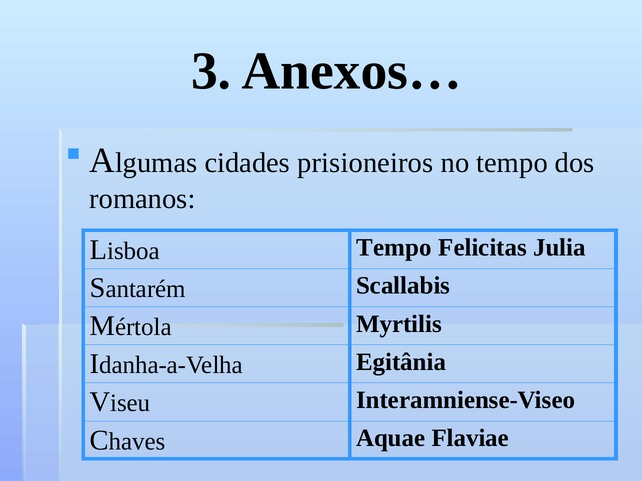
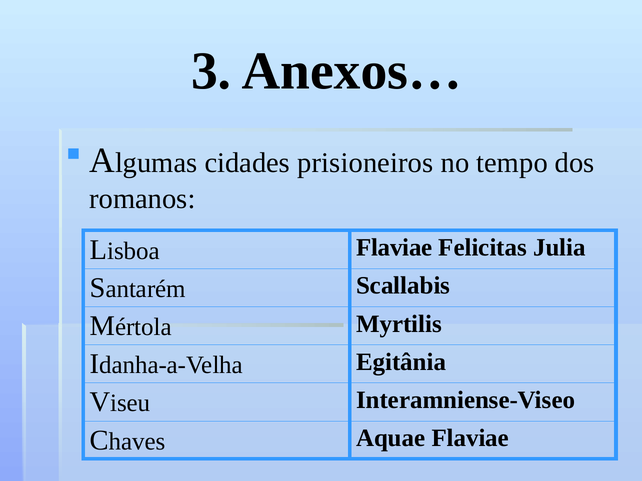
Tempo: Tempo -> Flaviae (394, 248)
